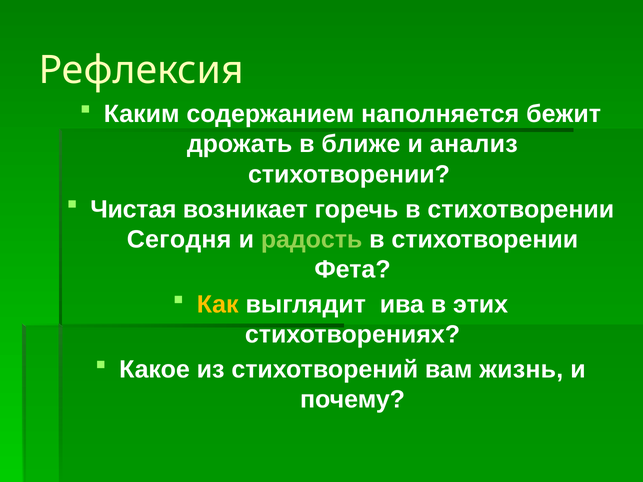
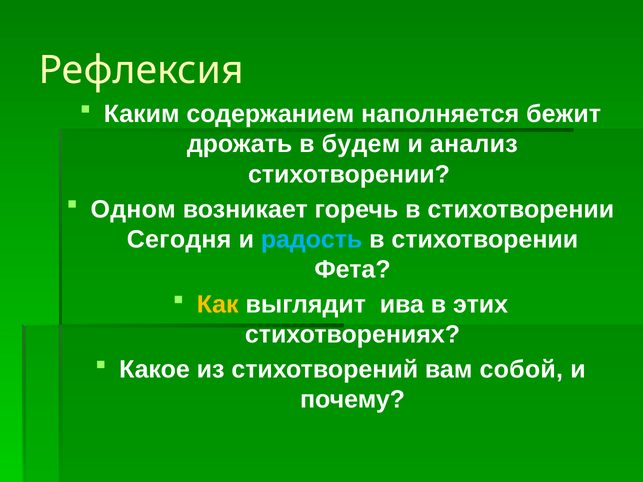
ближе: ближе -> будем (361, 144)
Чистая: Чистая -> Одном (133, 209)
радость colour: light green -> light blue (312, 239)
жизнь: жизнь -> собой (521, 370)
